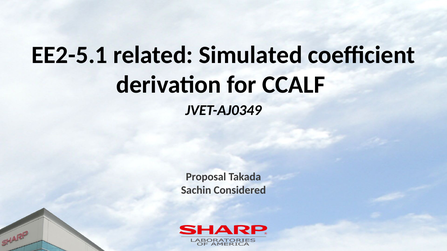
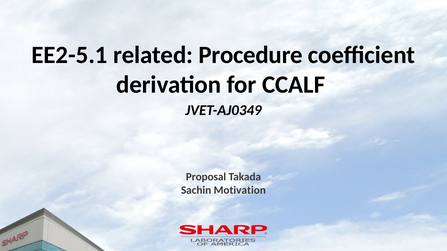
Simulated: Simulated -> Procedure (251, 55)
Considered: Considered -> Motivation (240, 191)
